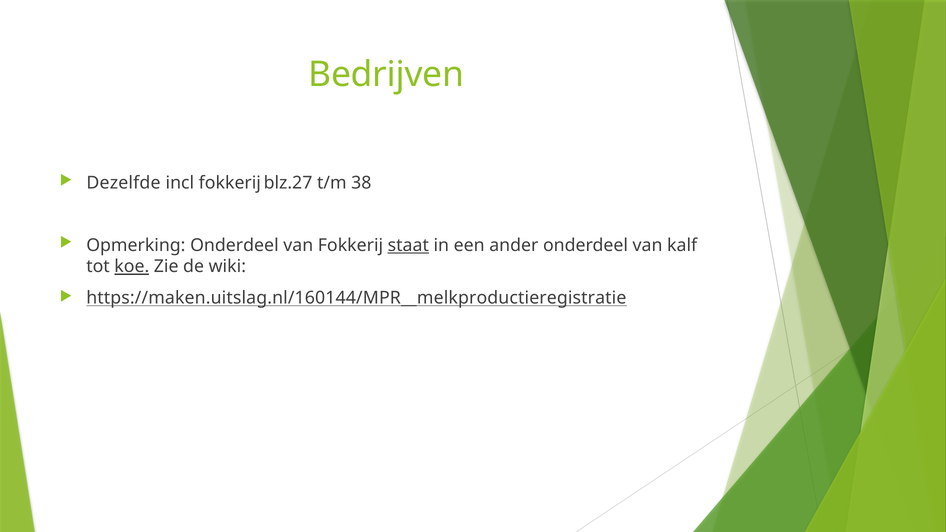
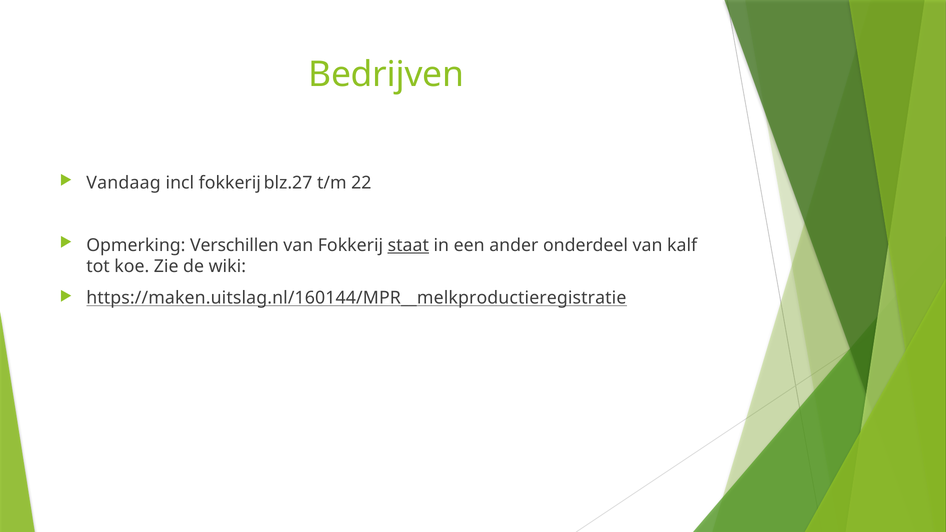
Dezelfde: Dezelfde -> Vandaag (124, 183)
38: 38 -> 22 (361, 183)
Opmerking Onderdeel: Onderdeel -> Verschillen (235, 245)
koe underline: present -> none (132, 267)
